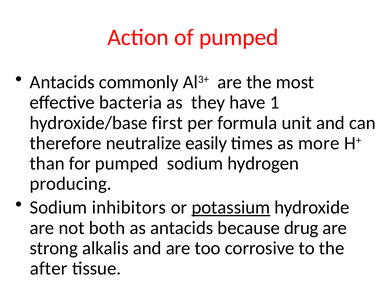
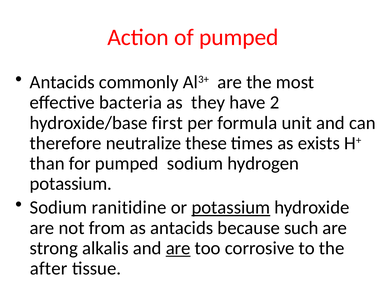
1: 1 -> 2 (275, 102)
easily: easily -> these (206, 143)
more: more -> exists (319, 143)
producing: producing -> potassium (71, 183)
inhibitors: inhibitors -> ranitidine (129, 207)
both: both -> from (107, 227)
drug: drug -> such (301, 227)
are underline: none -> present (178, 248)
